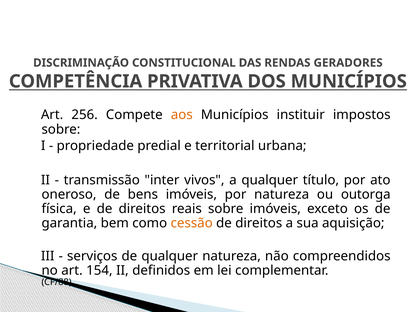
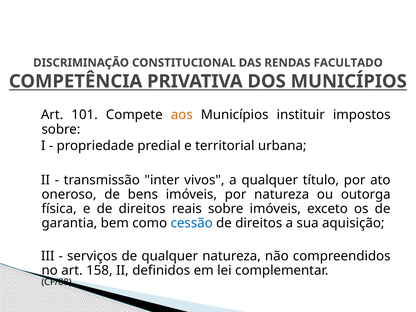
GERADORES: GERADORES -> FACULTADO (348, 63)
256: 256 -> 101 (85, 115)
cessão colour: orange -> blue (192, 223)
154: 154 -> 158 (99, 270)
